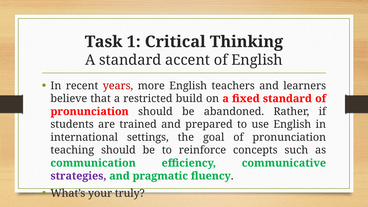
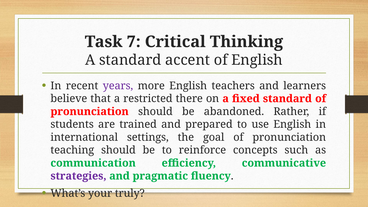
1: 1 -> 7 (134, 42)
years colour: red -> purple (118, 86)
build: build -> there (189, 99)
